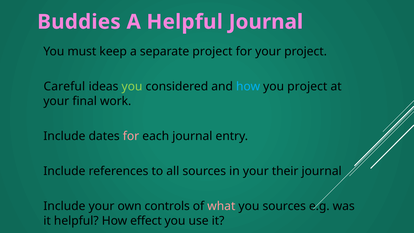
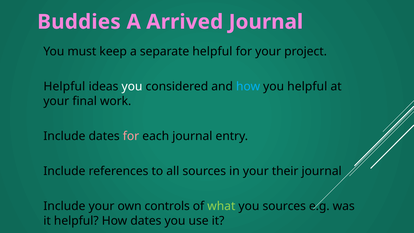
A Helpful: Helpful -> Arrived (185, 22)
separate project: project -> helpful (212, 52)
Careful: Careful -> Helpful (64, 87)
you colour: light green -> white (132, 87)
you project: project -> helpful (307, 87)
what colour: pink -> light green (221, 206)
How effect: effect -> dates (146, 221)
